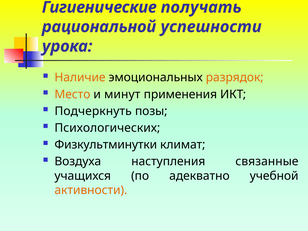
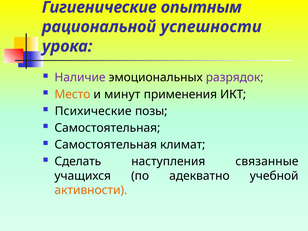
получать: получать -> опытным (201, 7)
Наличие colour: orange -> purple (80, 78)
разрядок colour: orange -> purple (235, 78)
Подчеркнуть: Подчеркнуть -> Психические (93, 111)
Психологических: Психологических -> Самостоятельная (107, 128)
Физкультминутки: Физкультминутки -> Самостоятельная (106, 145)
Воздуха: Воздуха -> Сделать (78, 161)
